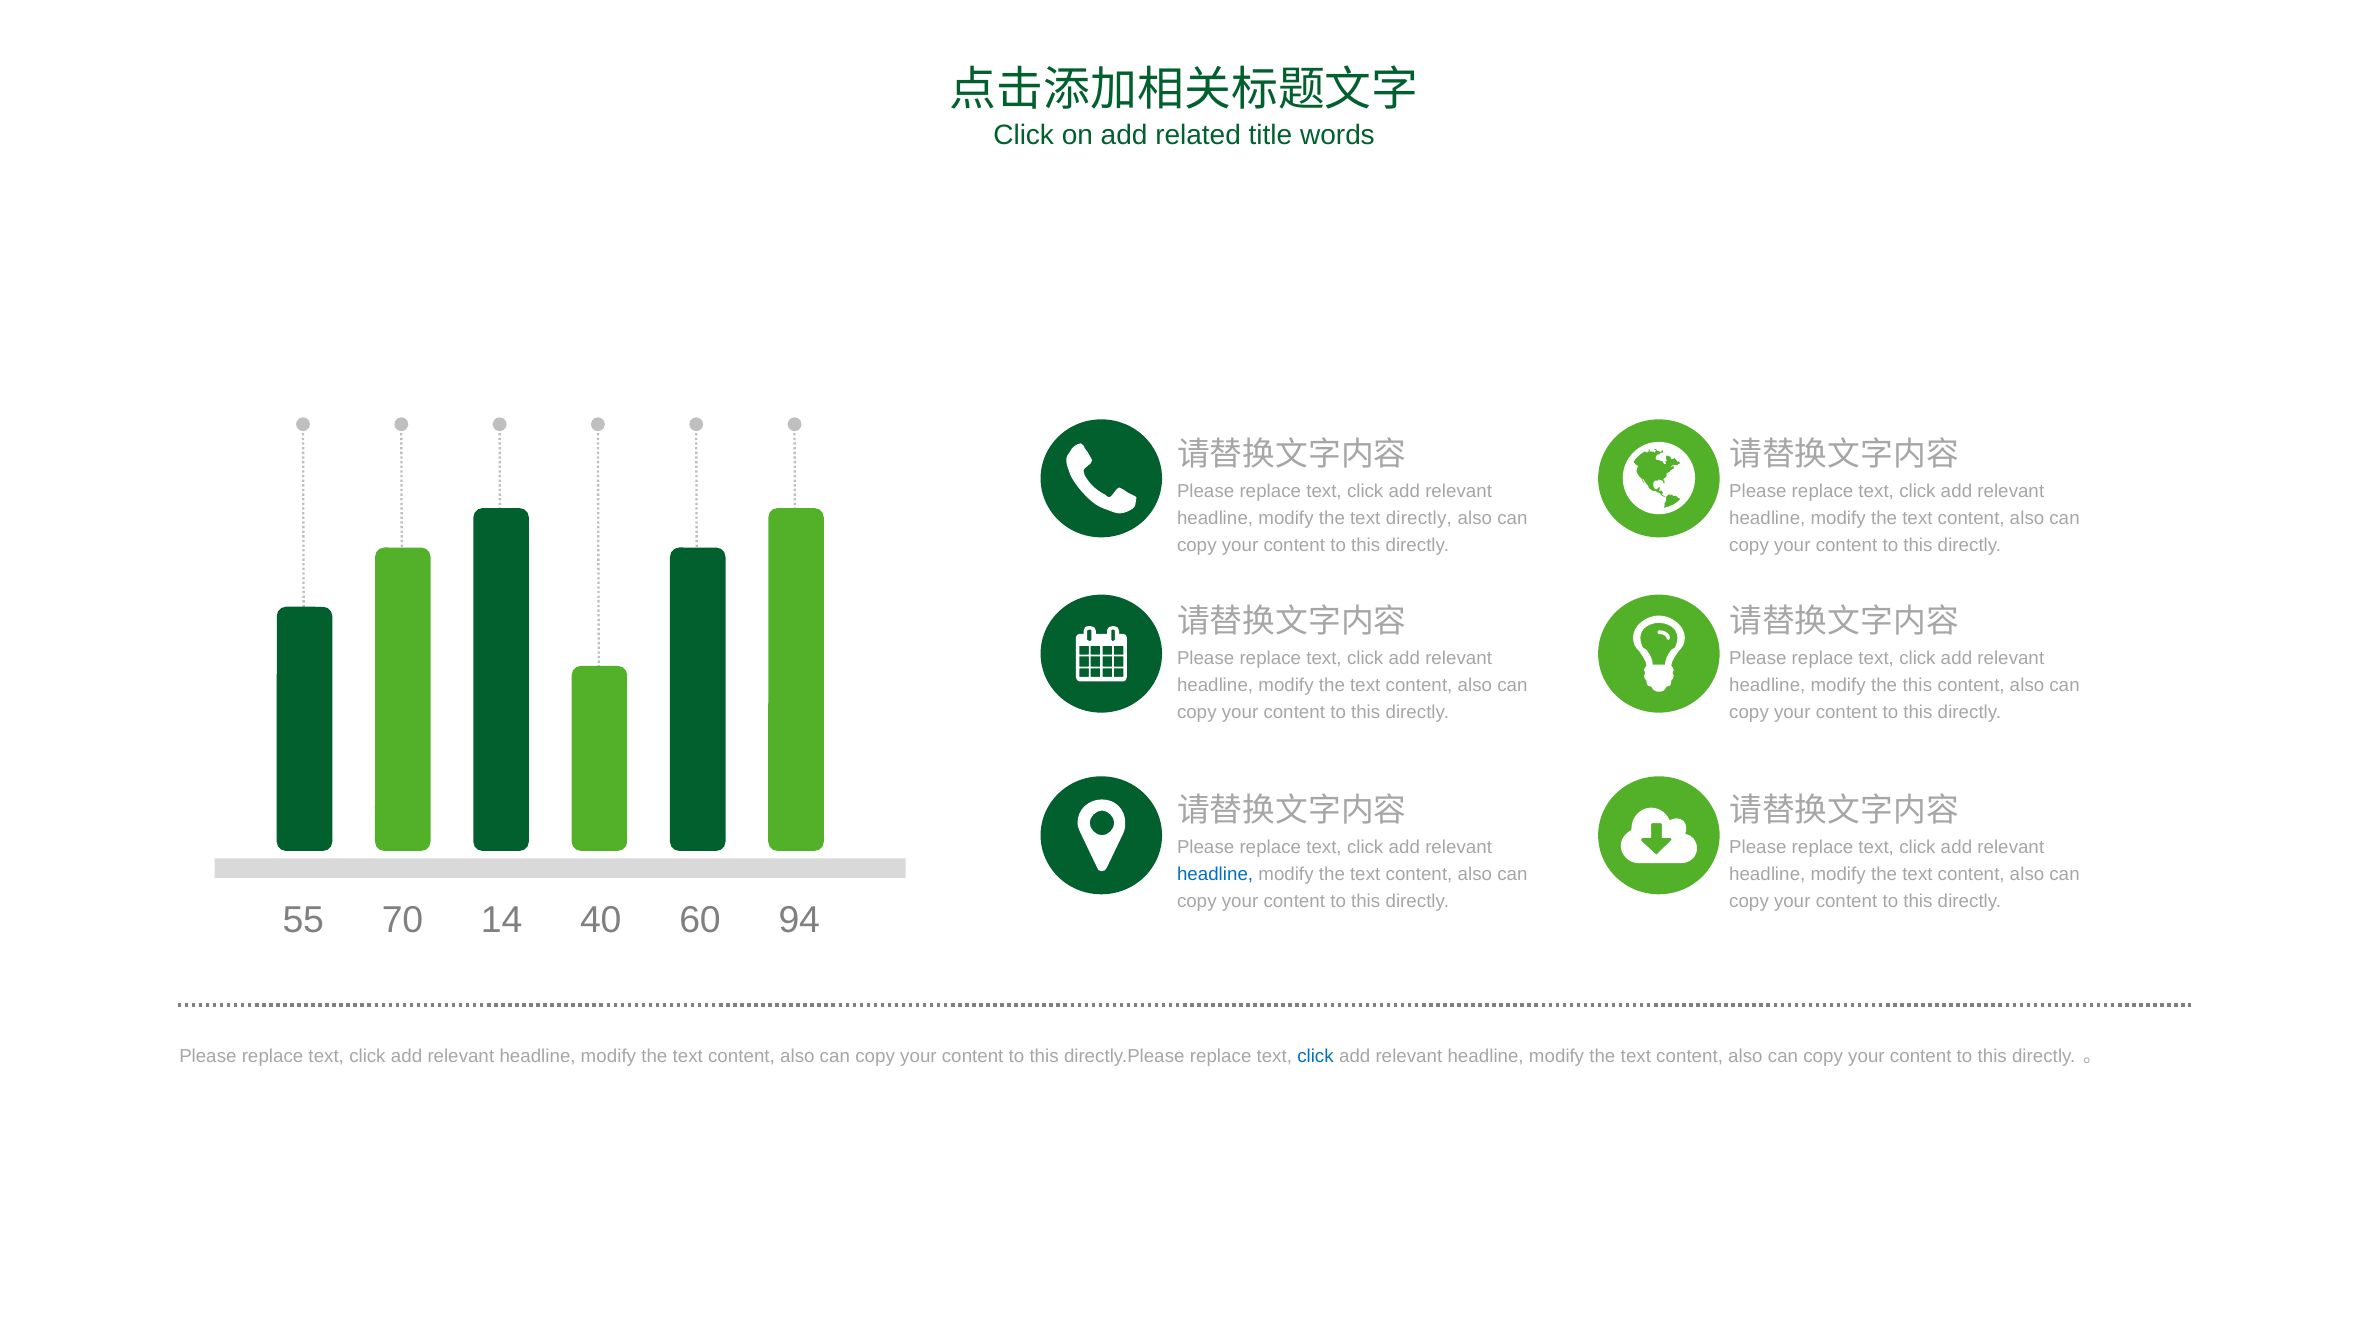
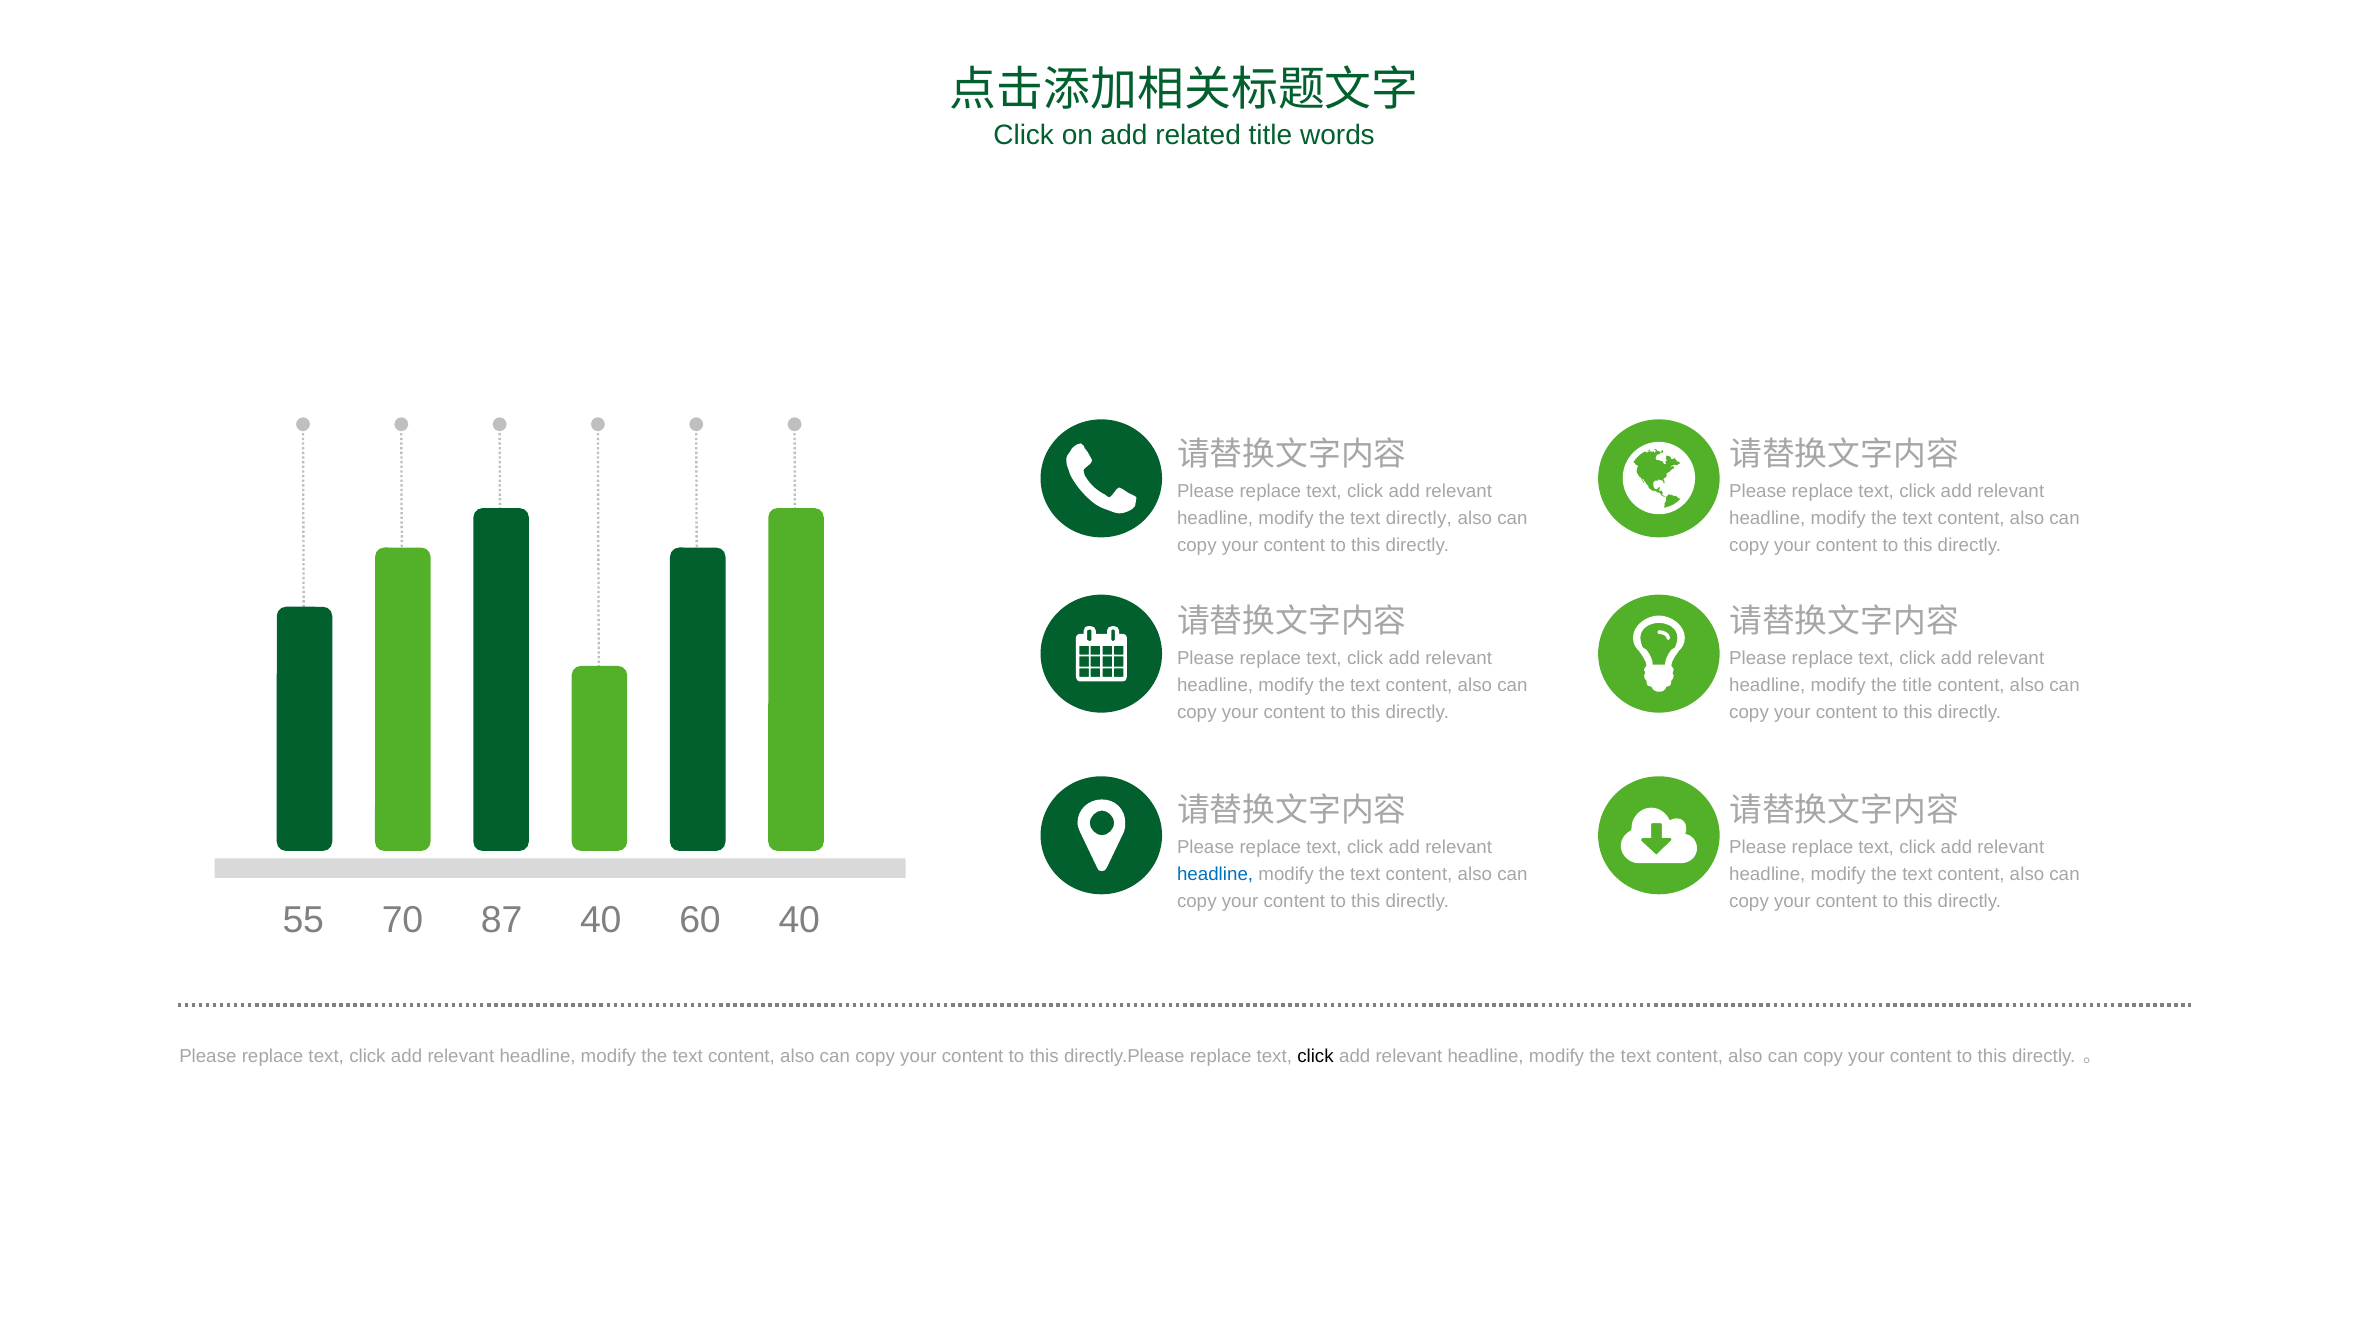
the this: this -> title (1917, 686)
14: 14 -> 87 (502, 920)
60 94: 94 -> 40 (799, 920)
click colour: blue -> black (1316, 1057)
